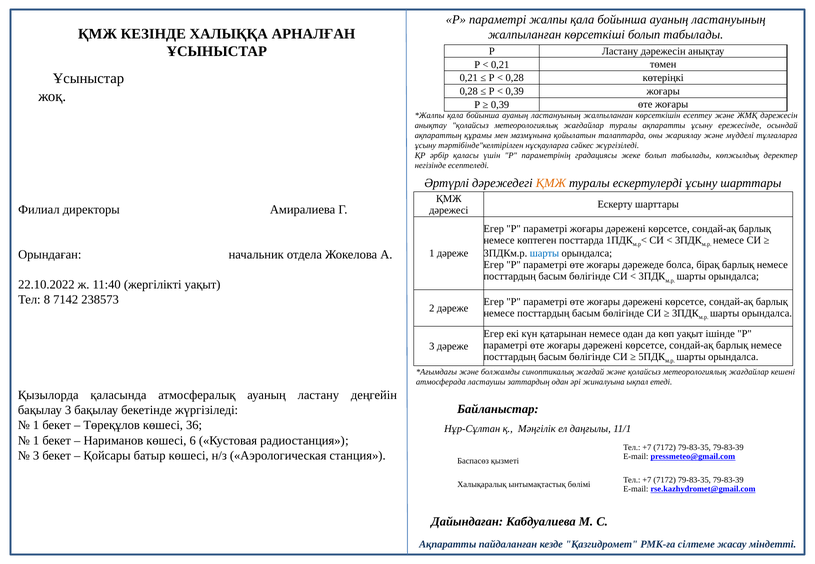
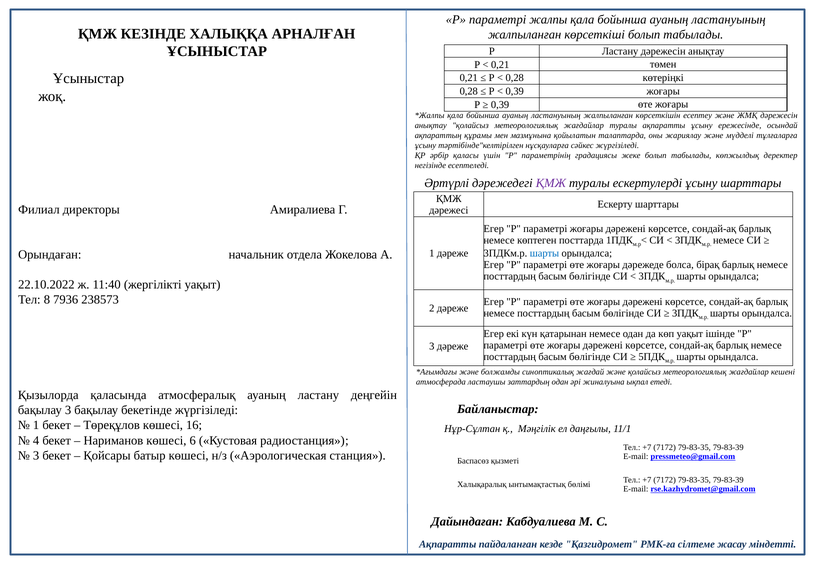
ҚМЖ colour: orange -> purple (551, 183)
7142: 7142 -> 7936 (66, 300)
36: 36 -> 16 (194, 426)
1: 1 -> 4 (36, 441)
